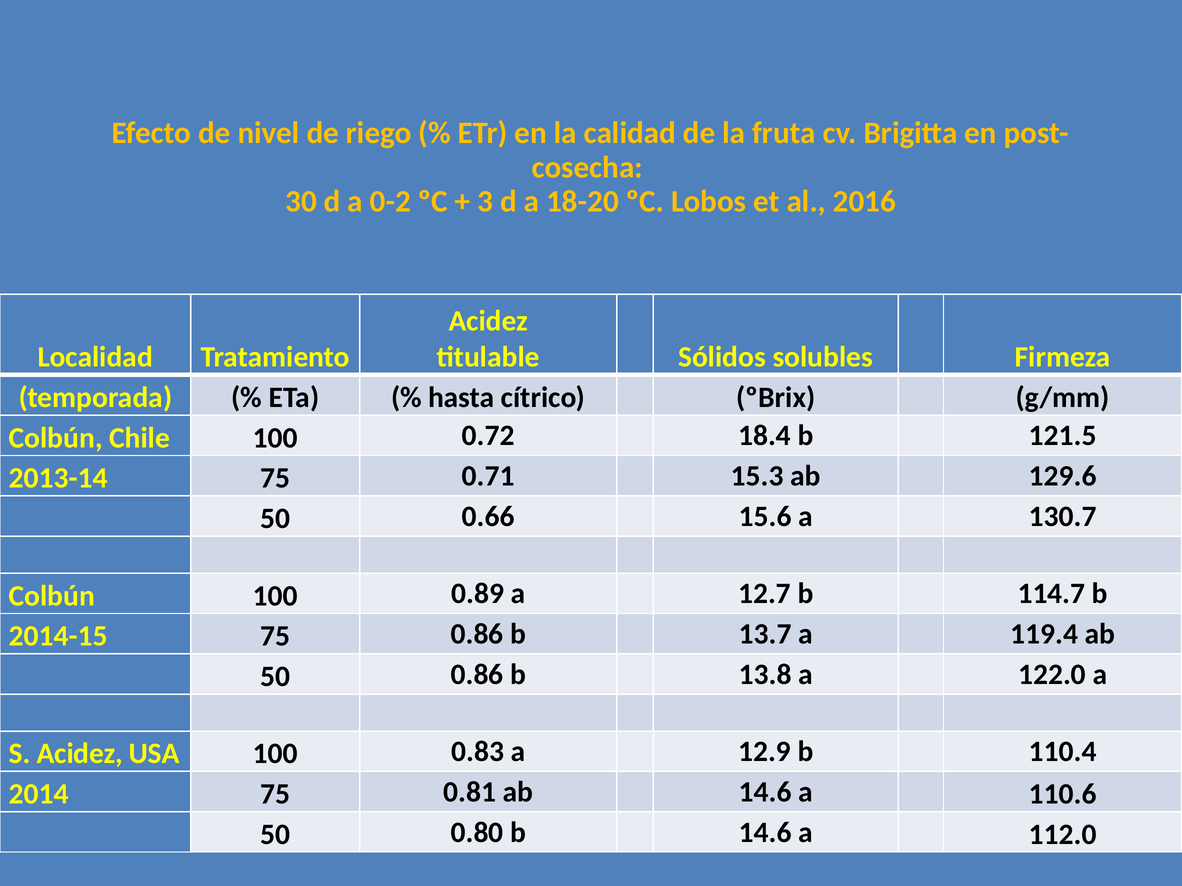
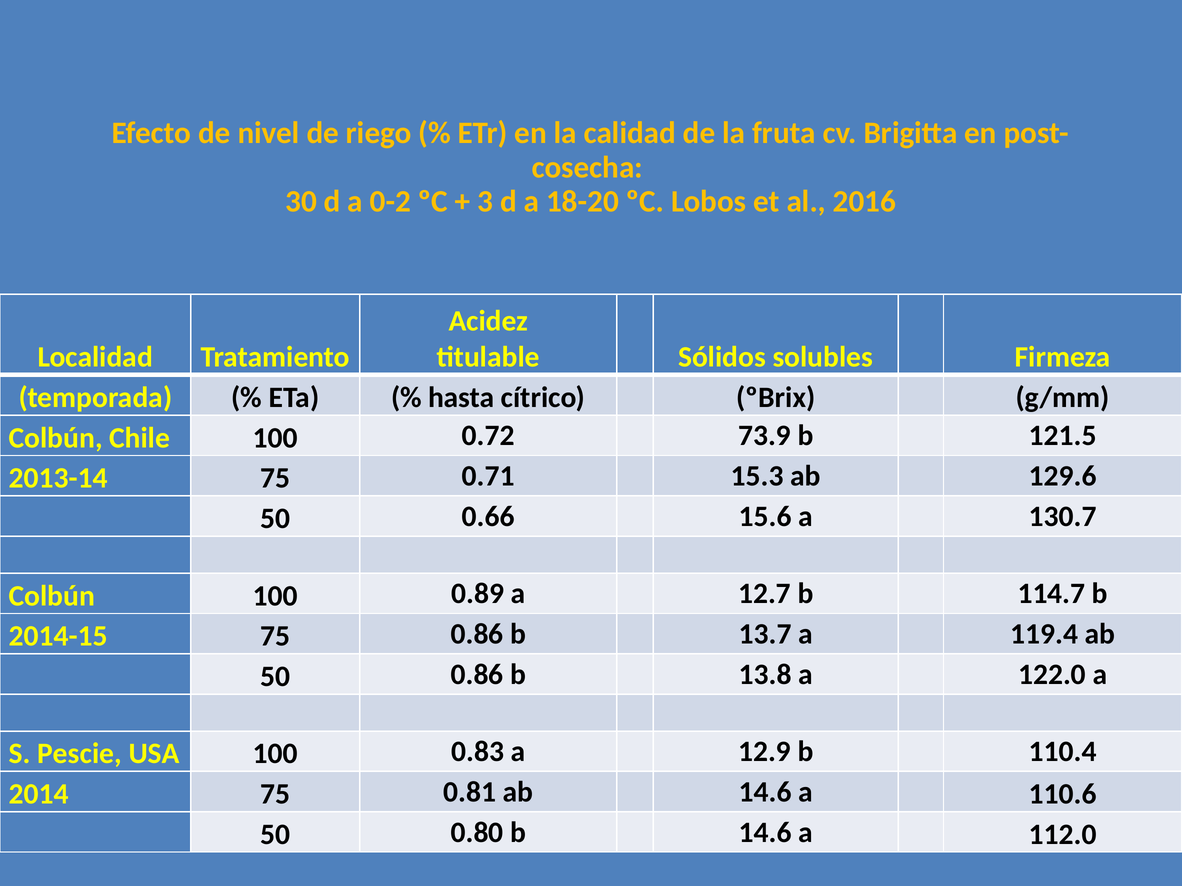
18.4: 18.4 -> 73.9 (765, 436)
S Acidez: Acidez -> Pescie (80, 754)
